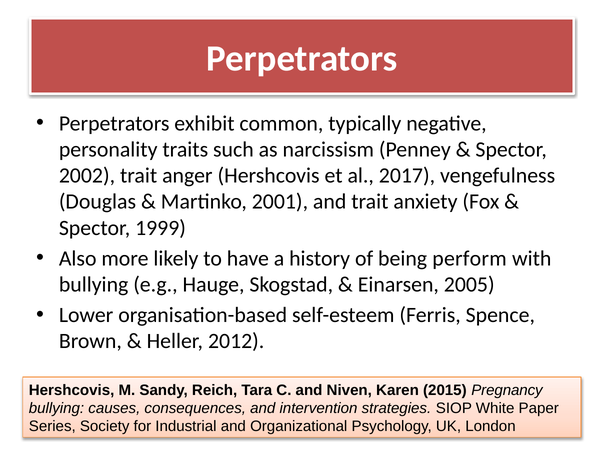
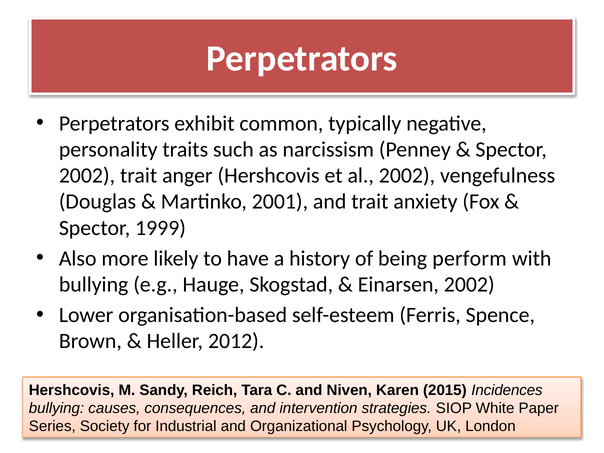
al 2017: 2017 -> 2002 (407, 176)
Einarsen 2005: 2005 -> 2002 (469, 285)
Pregnancy: Pregnancy -> Incidences (507, 390)
